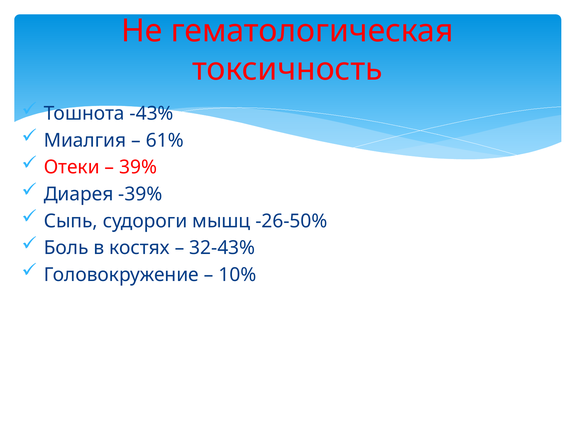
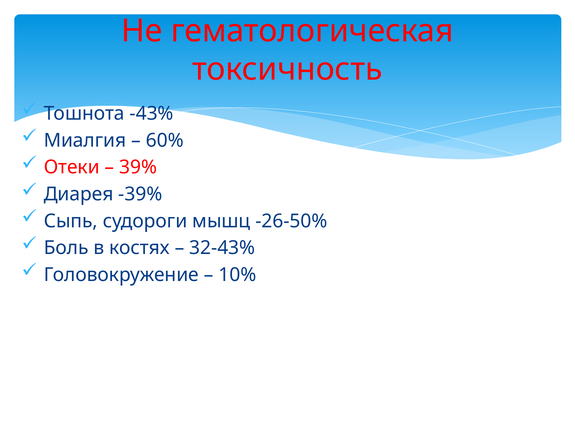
61%: 61% -> 60% (165, 140)
